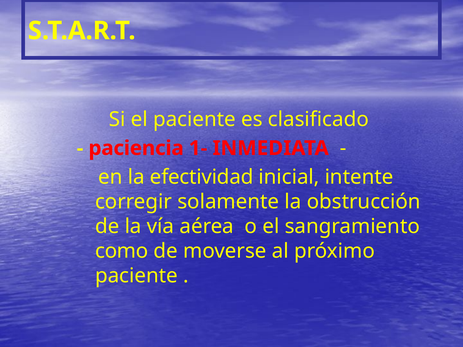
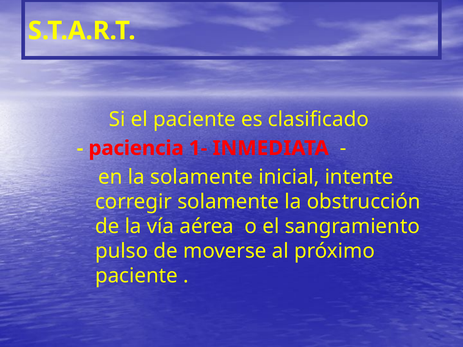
la efectividad: efectividad -> solamente (201, 177)
como: como -> pulso (122, 251)
